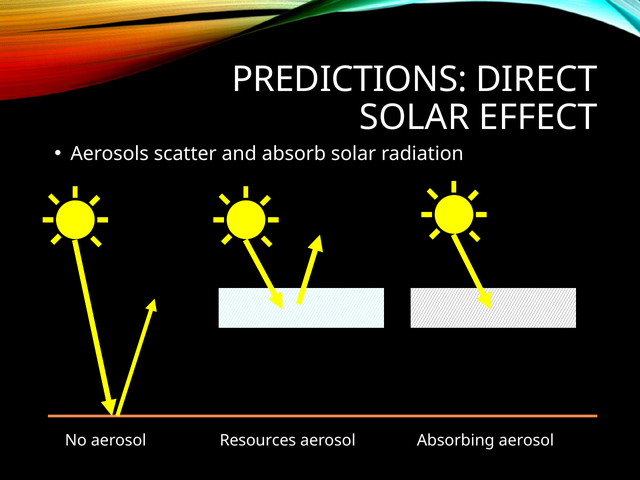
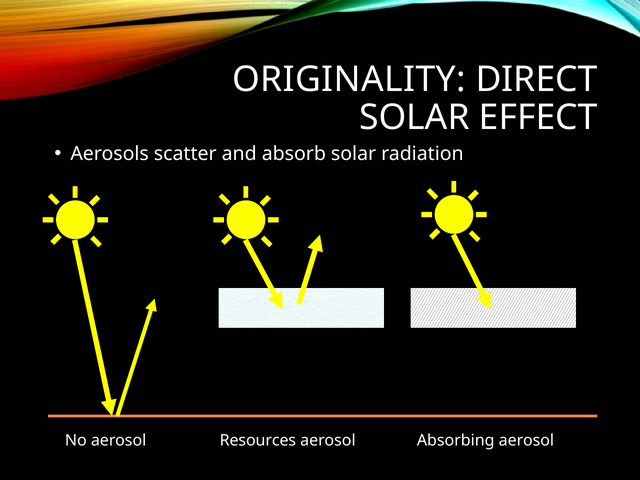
PREDICTIONS: PREDICTIONS -> ORIGINALITY (349, 79)
